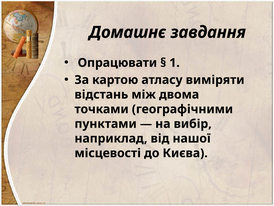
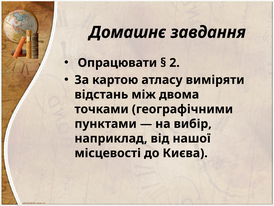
1: 1 -> 2 (175, 63)
